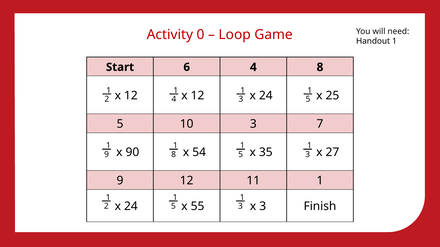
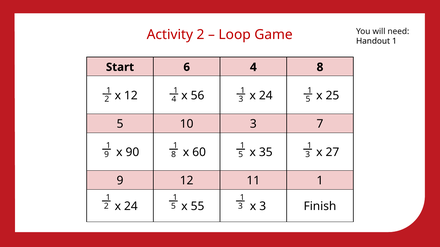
Activity 0: 0 -> 2 (201, 35)
12 x 12: 12 -> 56 (198, 96)
54: 54 -> 60 (199, 153)
